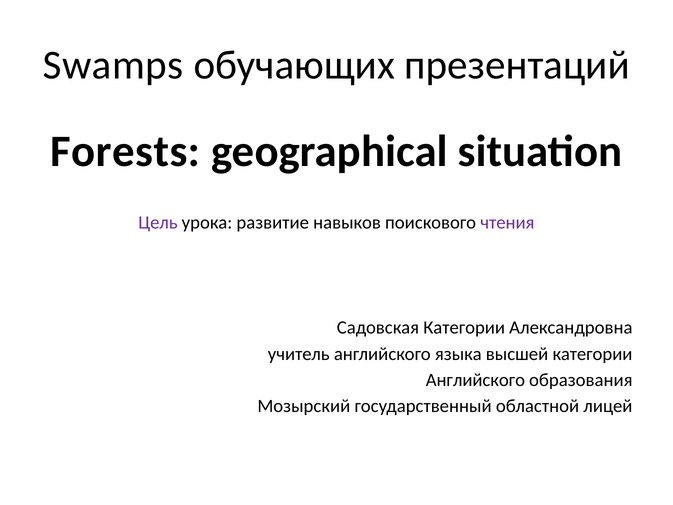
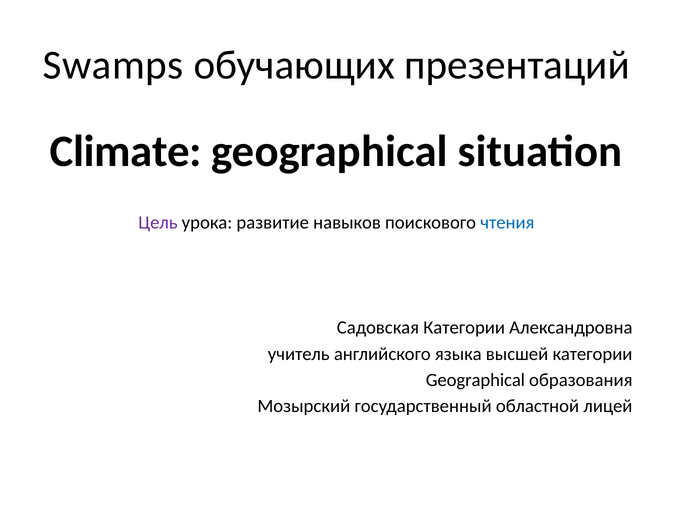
Forests: Forests -> Climate (126, 151)
чтения colour: purple -> blue (507, 223)
Английского: Английского -> Geographical (475, 380)
